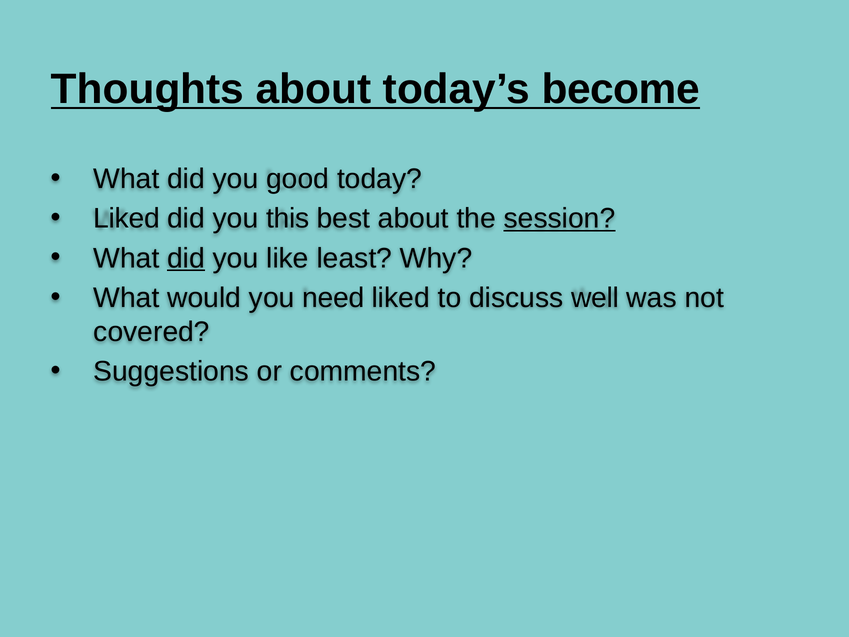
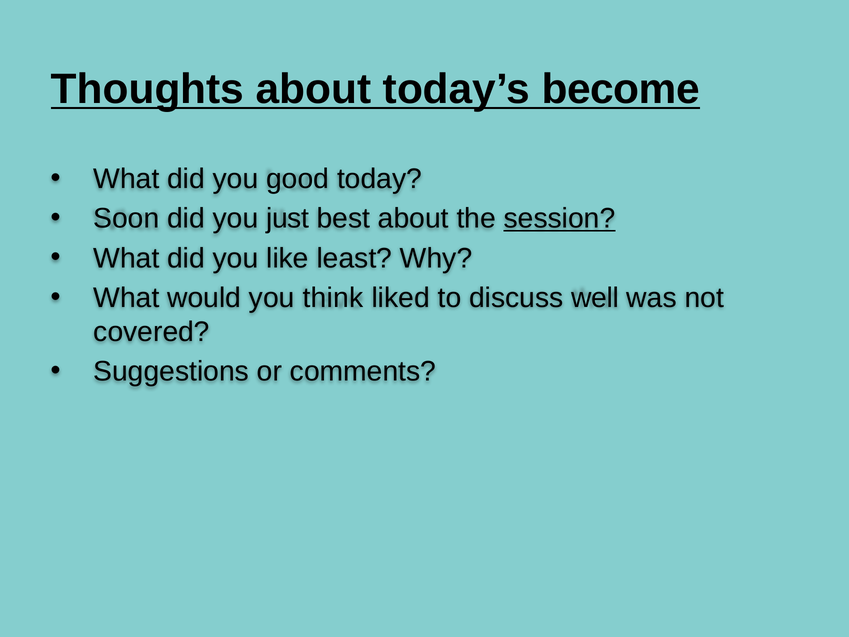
Liked: Liked -> Soon (126, 218)
this: this -> just (288, 218)
did underline: present -> none (186, 258)
need: need -> think (333, 298)
